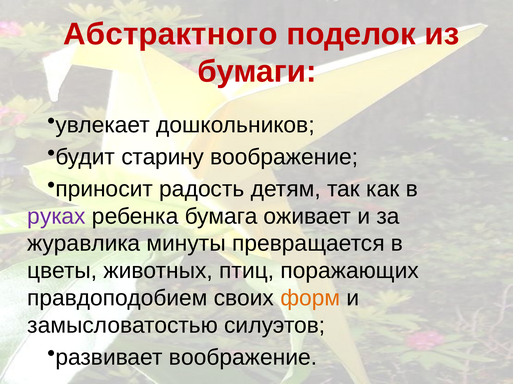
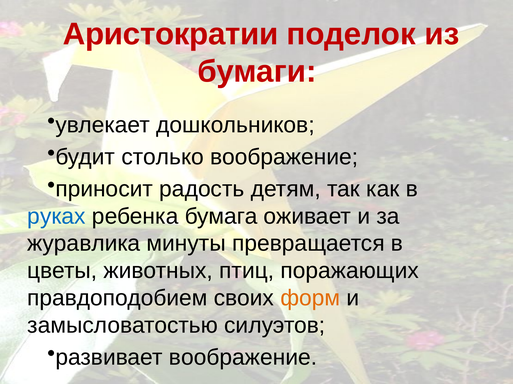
Абстрактного: Абстрактного -> Аристократии (171, 34)
старину: старину -> столько (163, 157)
руках colour: purple -> blue (56, 217)
